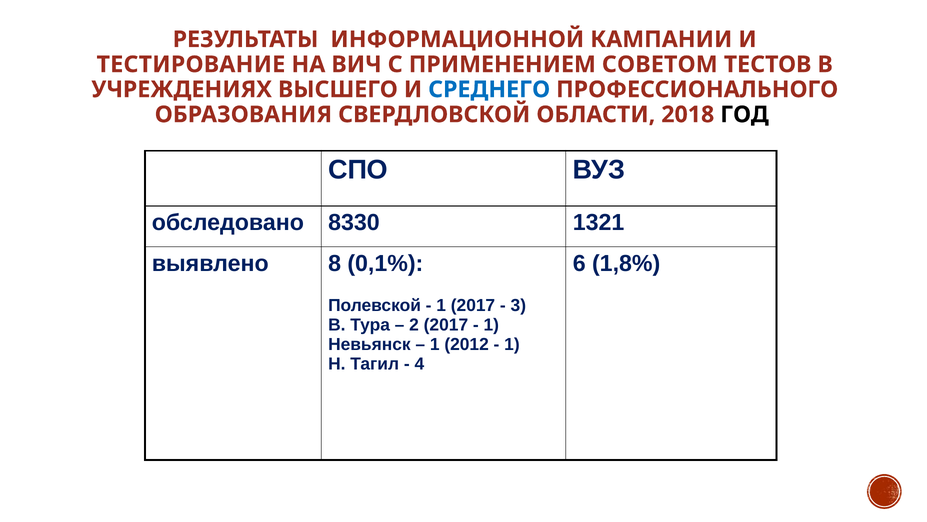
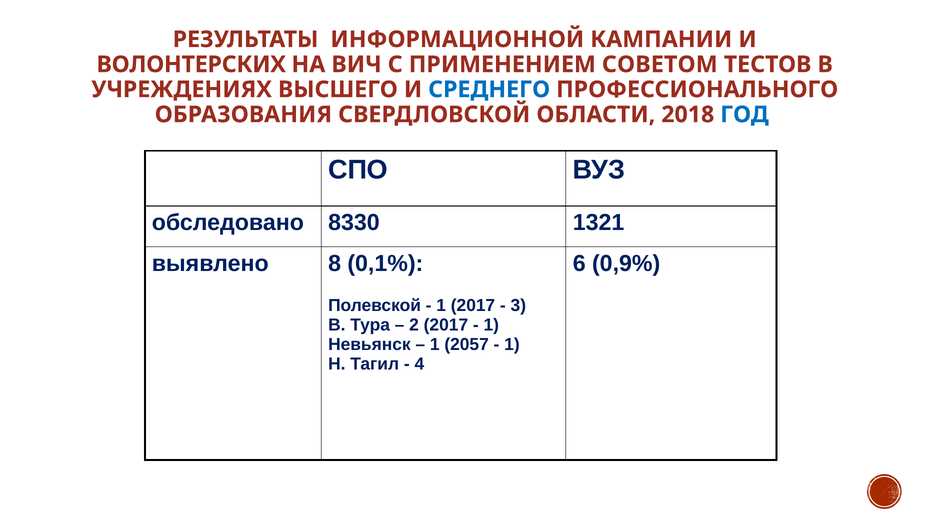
ТЕСТИРОВАНИЕ: ТЕСТИРОВАНИЕ -> ВОЛОНТЕРСКИХ (191, 64)
ГОД colour: black -> blue (745, 114)
1,8%: 1,8% -> 0,9% (626, 263)
2012: 2012 -> 2057 (467, 344)
